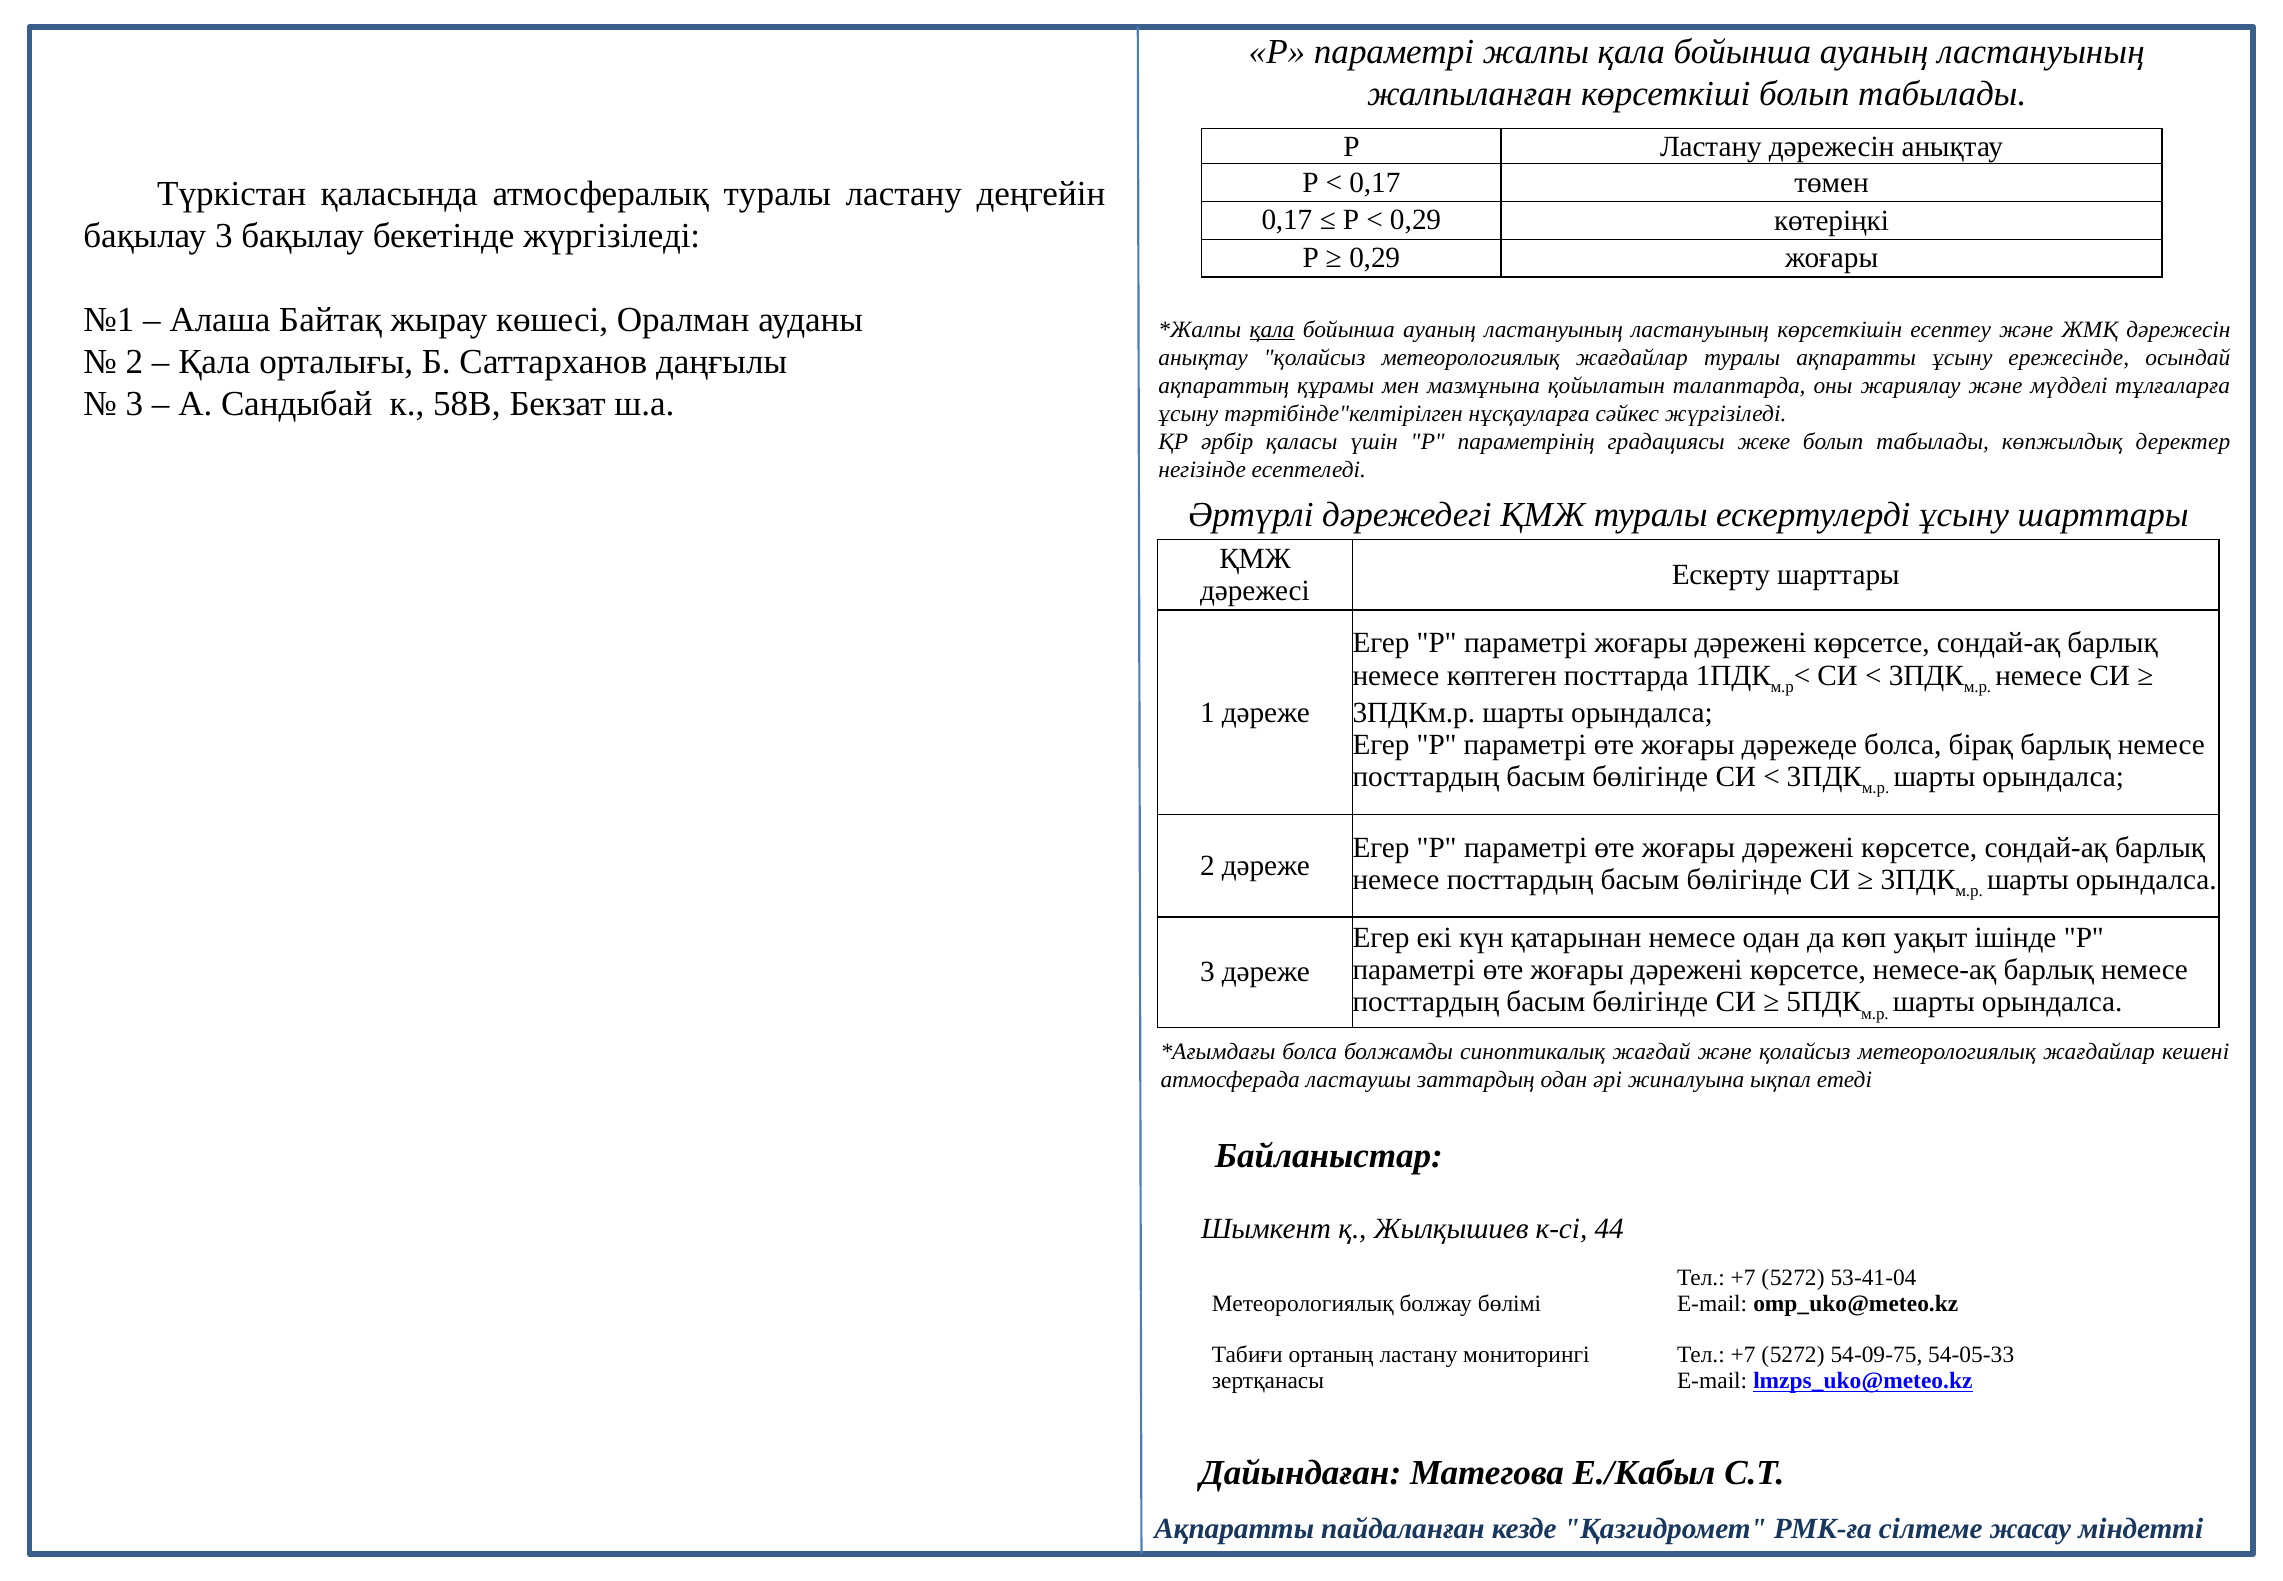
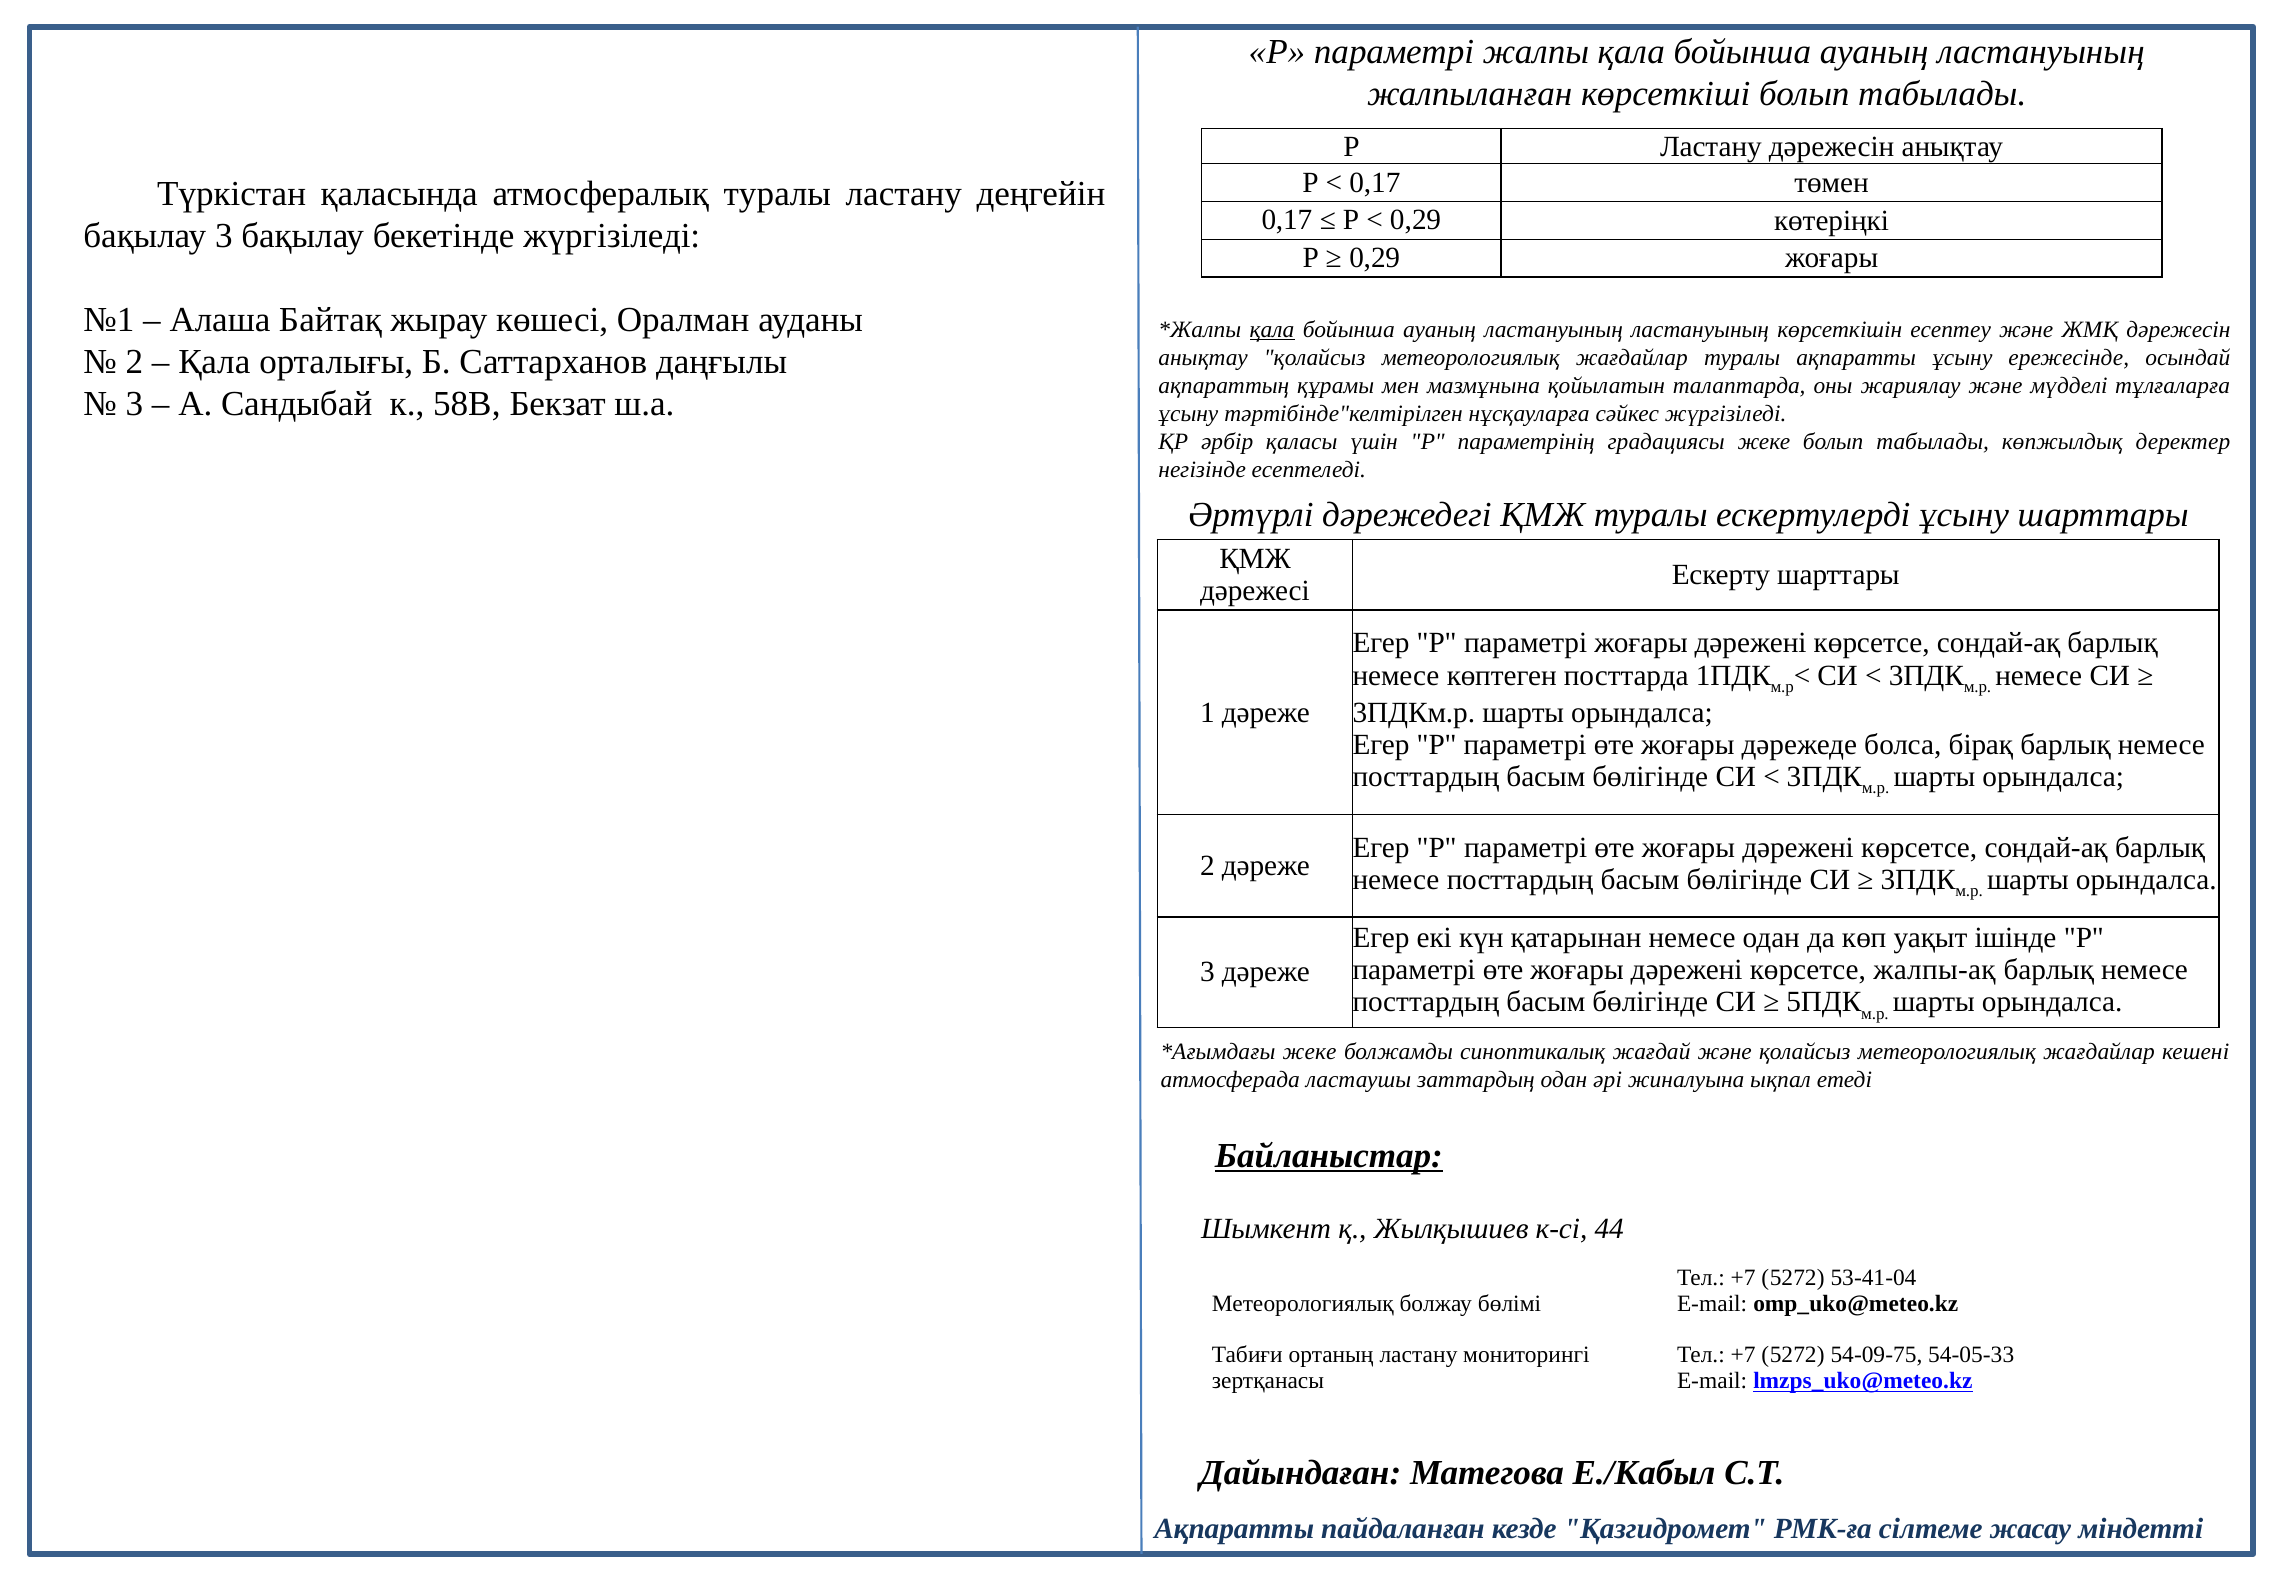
немесе-ақ: немесе-ақ -> жалпы-ақ (1935, 970)
болса: болса -> жеке (1310, 1052)
Байланыстар underline: none -> present (1329, 1155)
